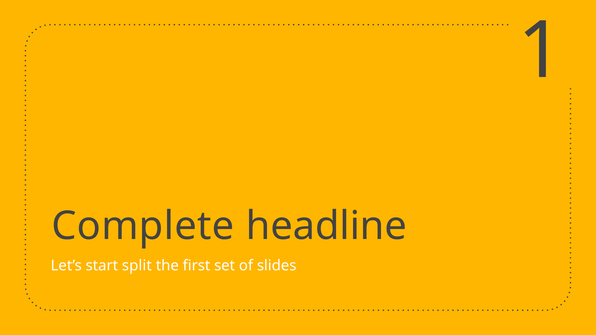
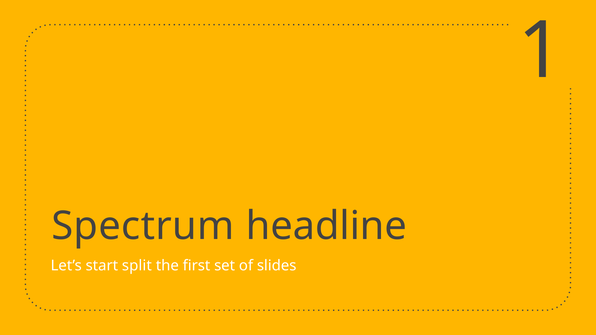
Complete: Complete -> Spectrum (143, 226)
